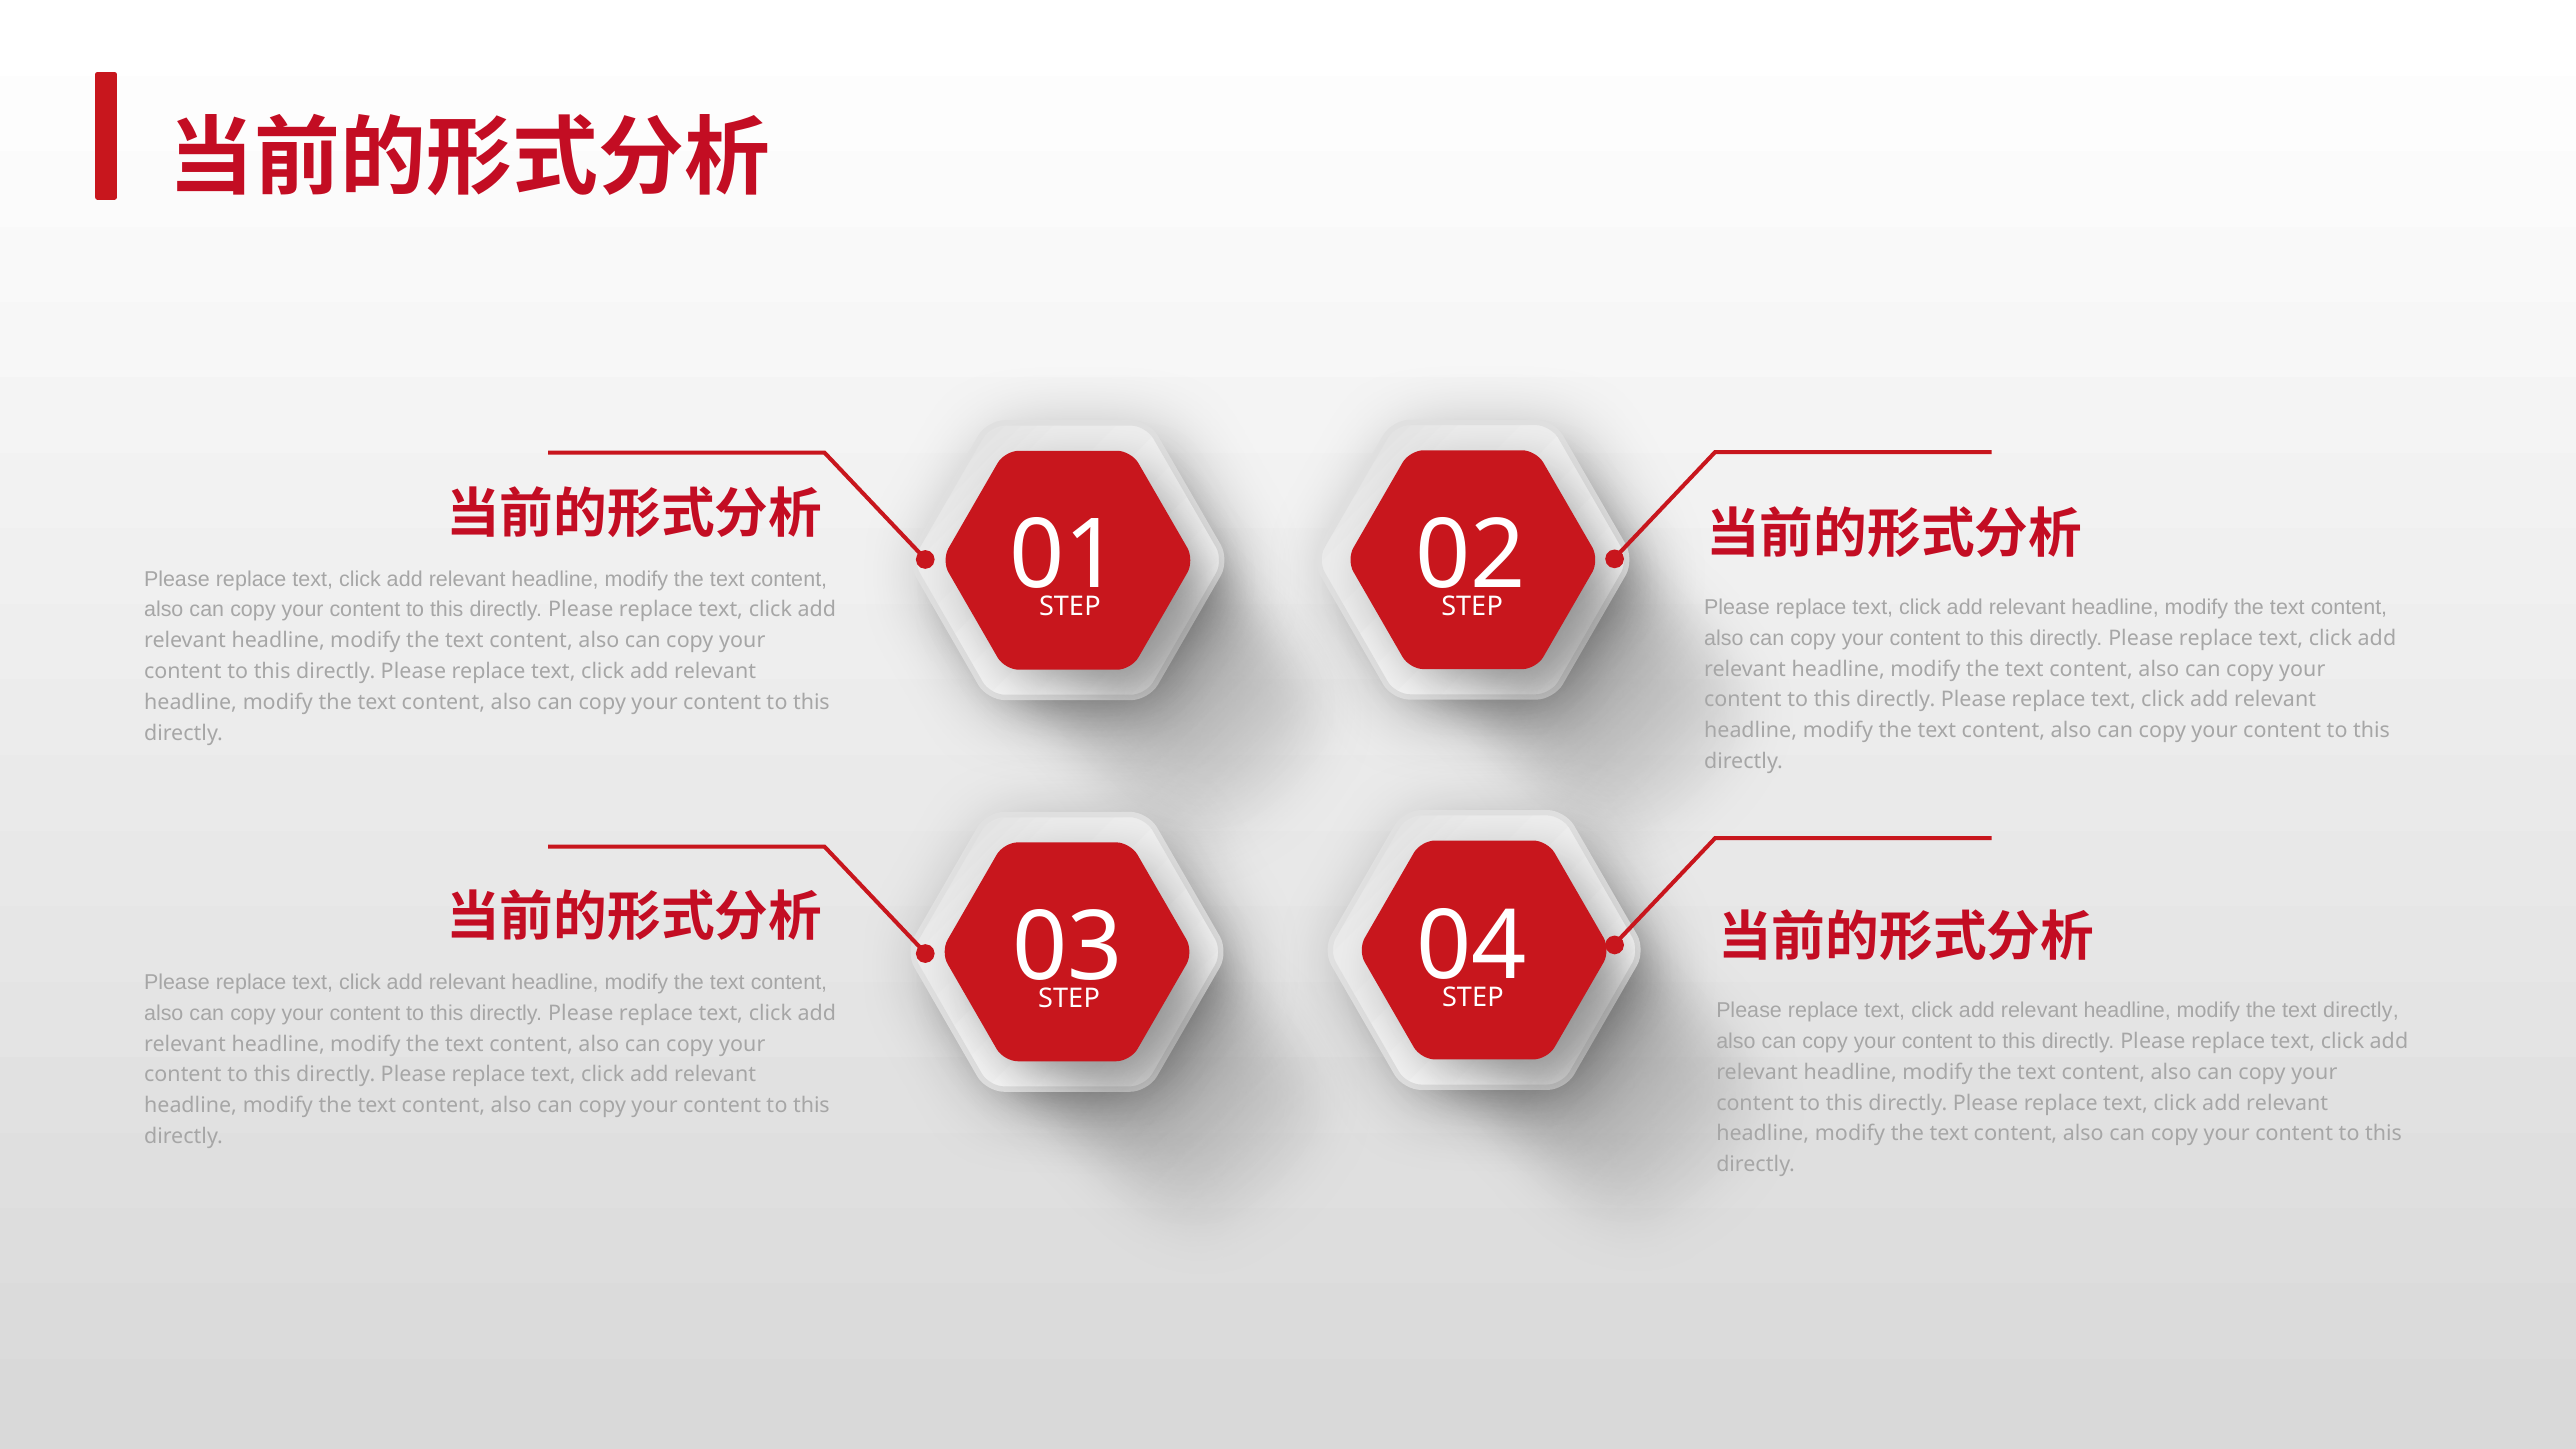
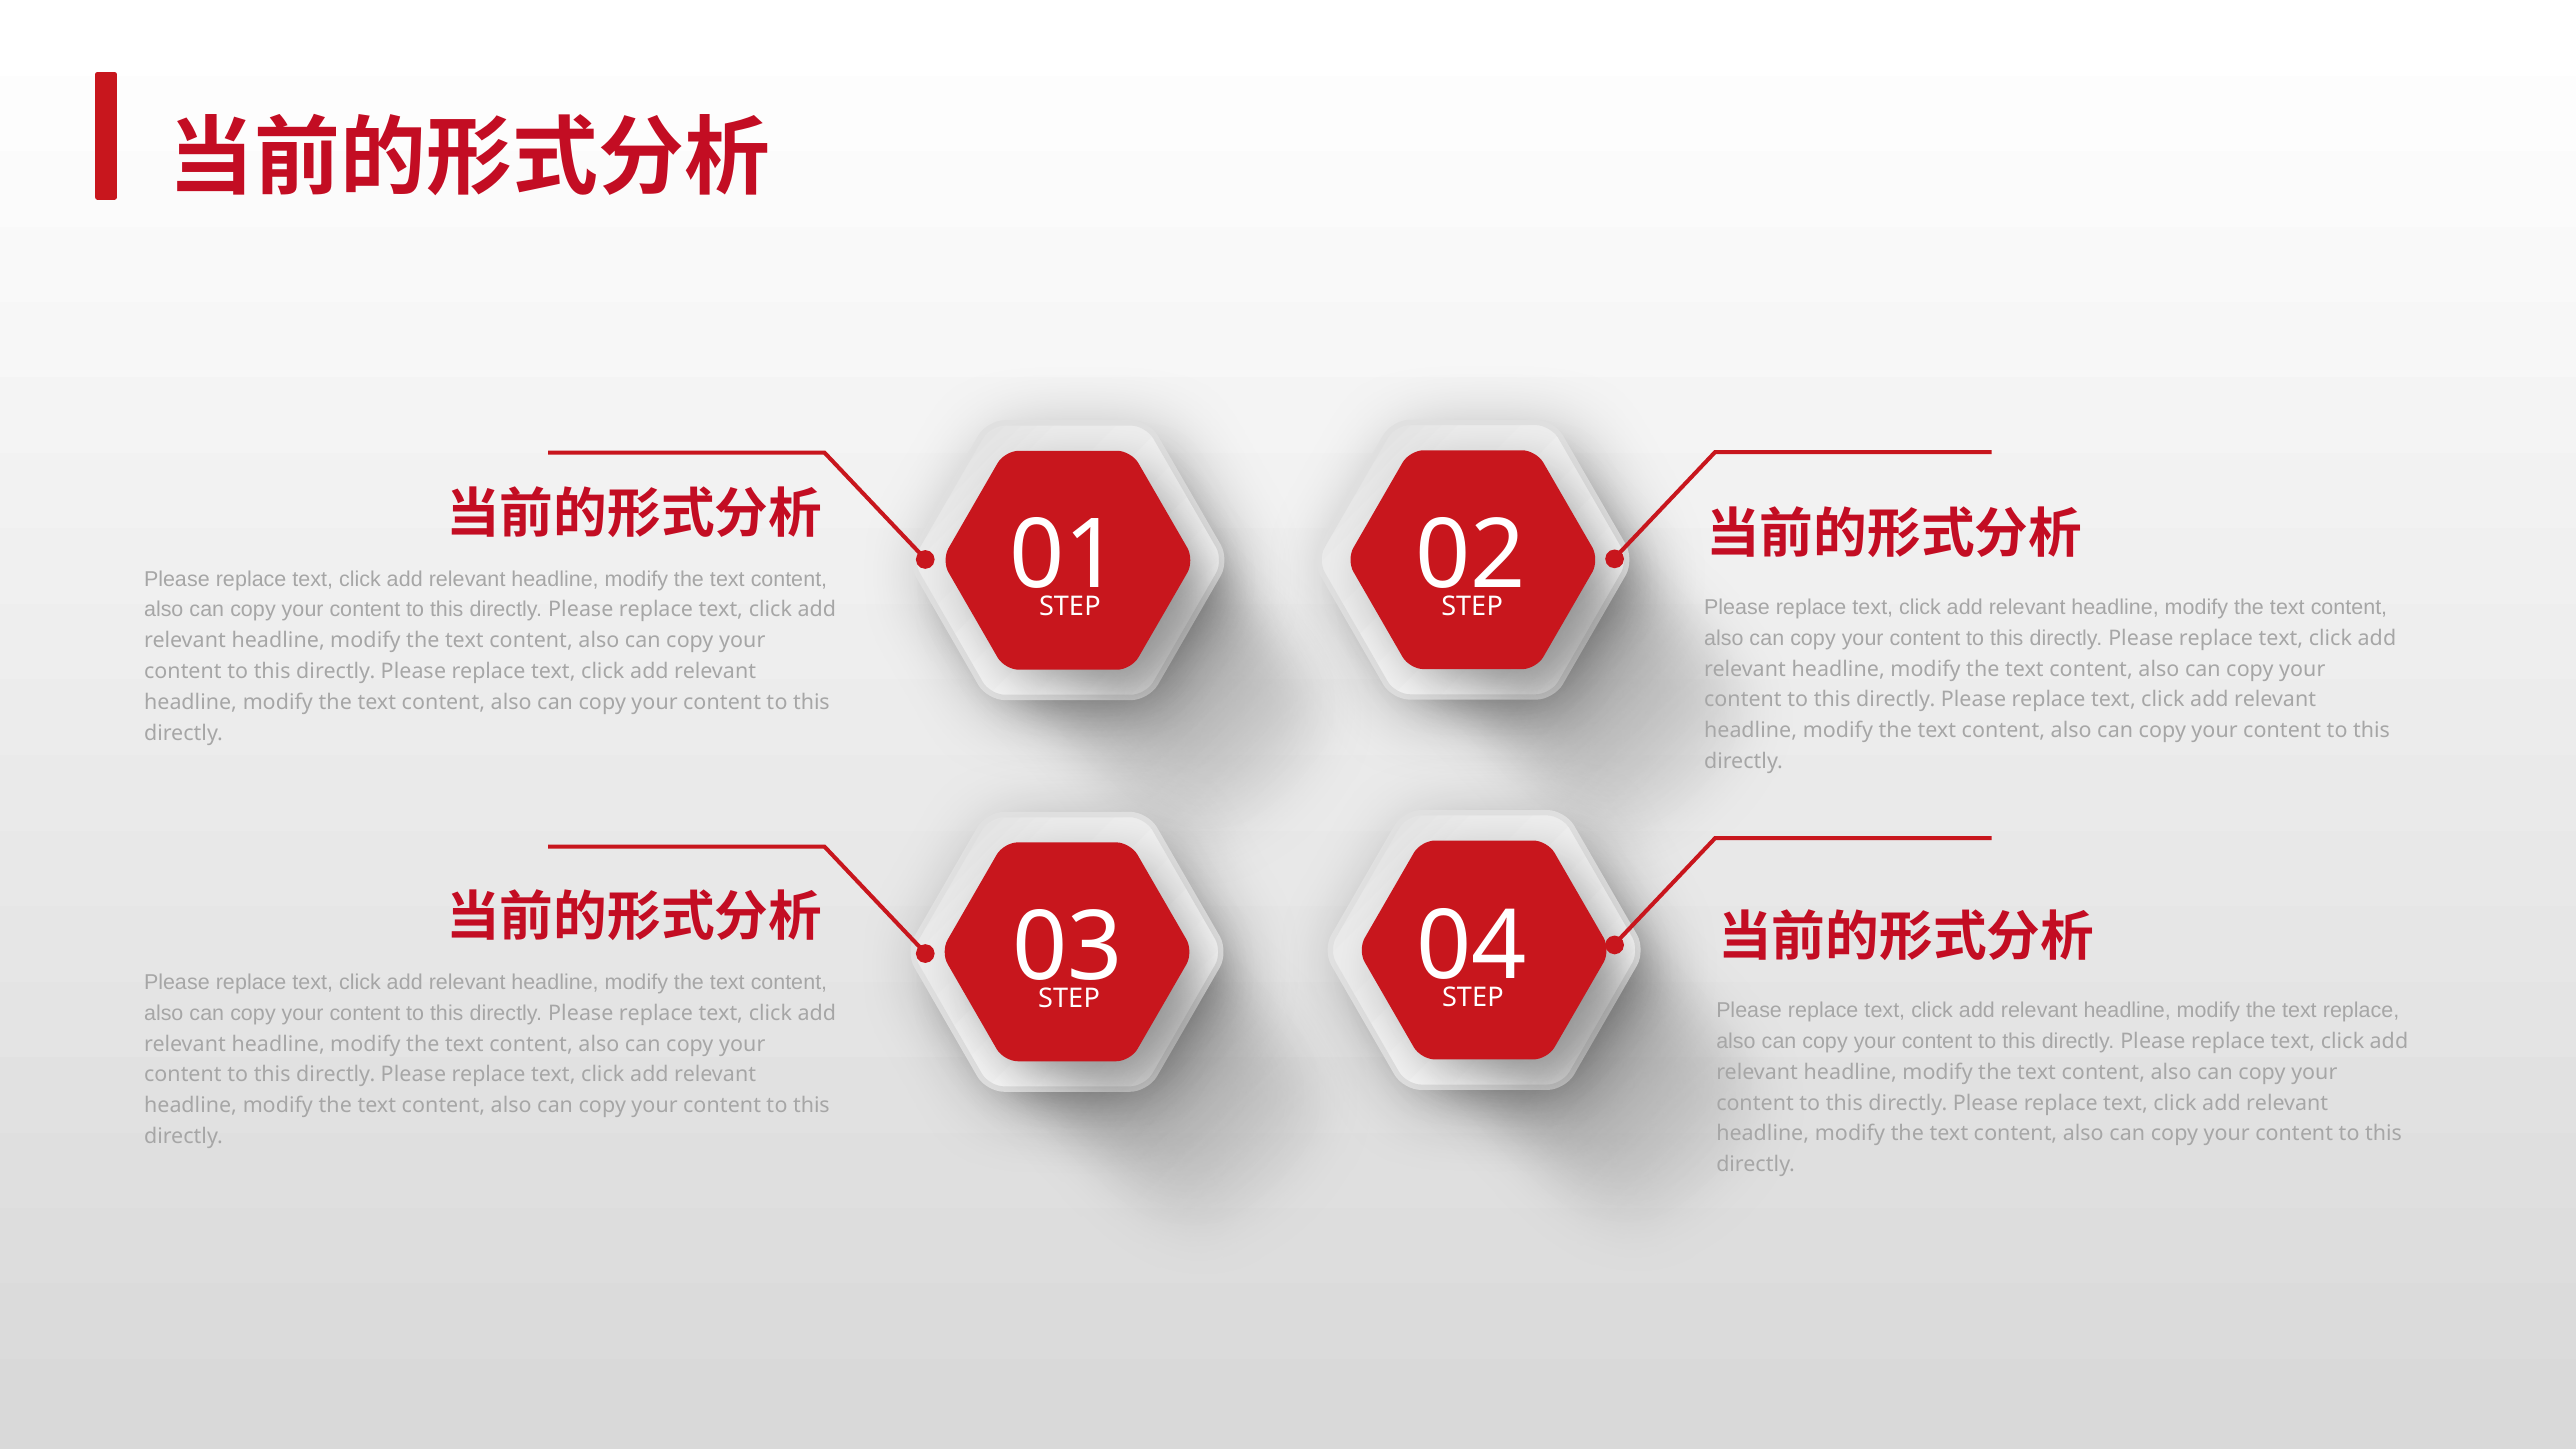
text directly: directly -> replace (2361, 1011)
